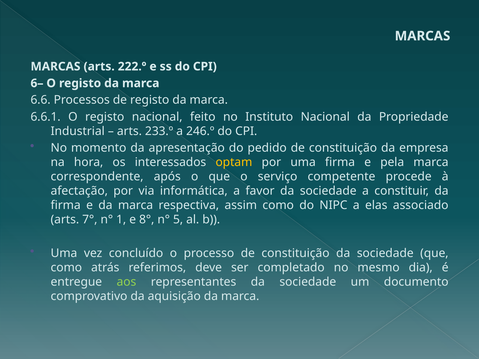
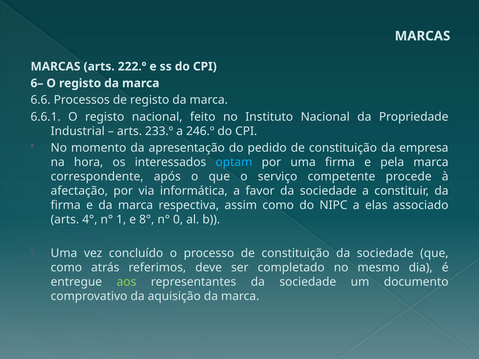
optam colour: yellow -> light blue (234, 162)
7°: 7° -> 4° (90, 220)
5: 5 -> 0 (178, 220)
